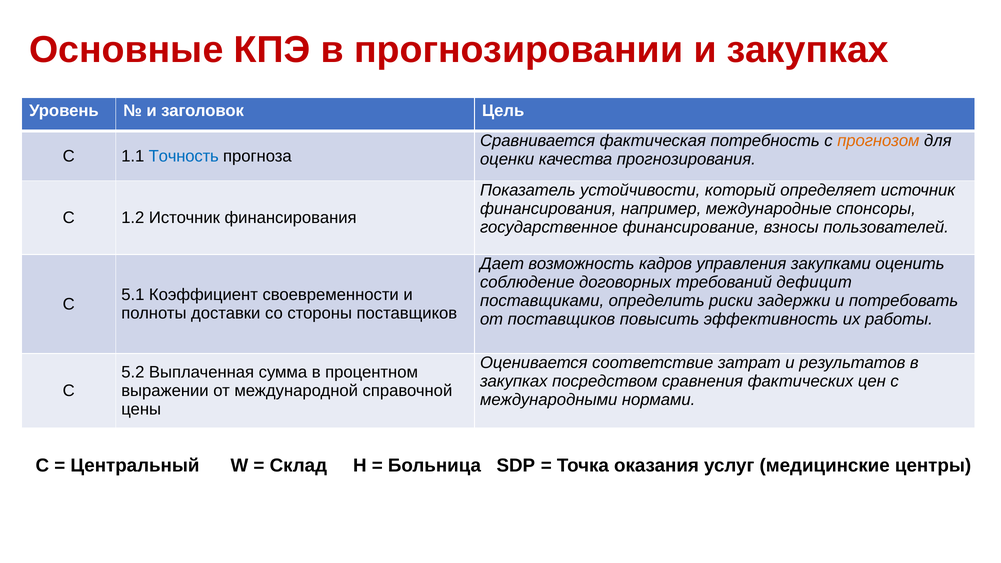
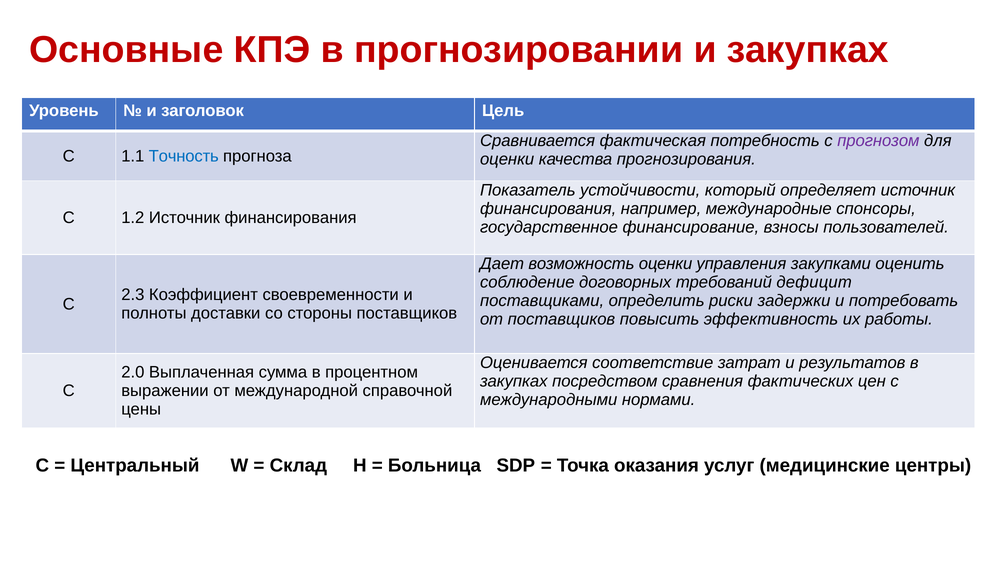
прогнозом colour: orange -> purple (878, 141)
возможность кадров: кадров -> оценки (666, 264)
5.1: 5.1 -> 2.3 (133, 295)
5.2: 5.2 -> 2.0 (133, 372)
